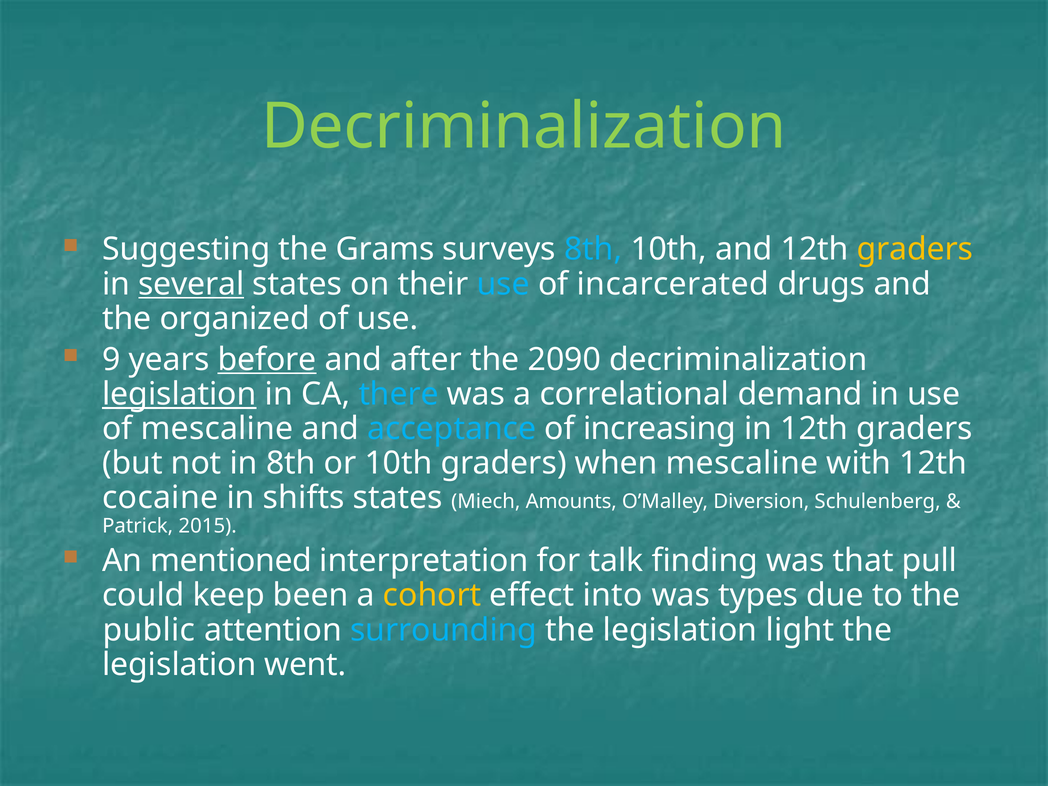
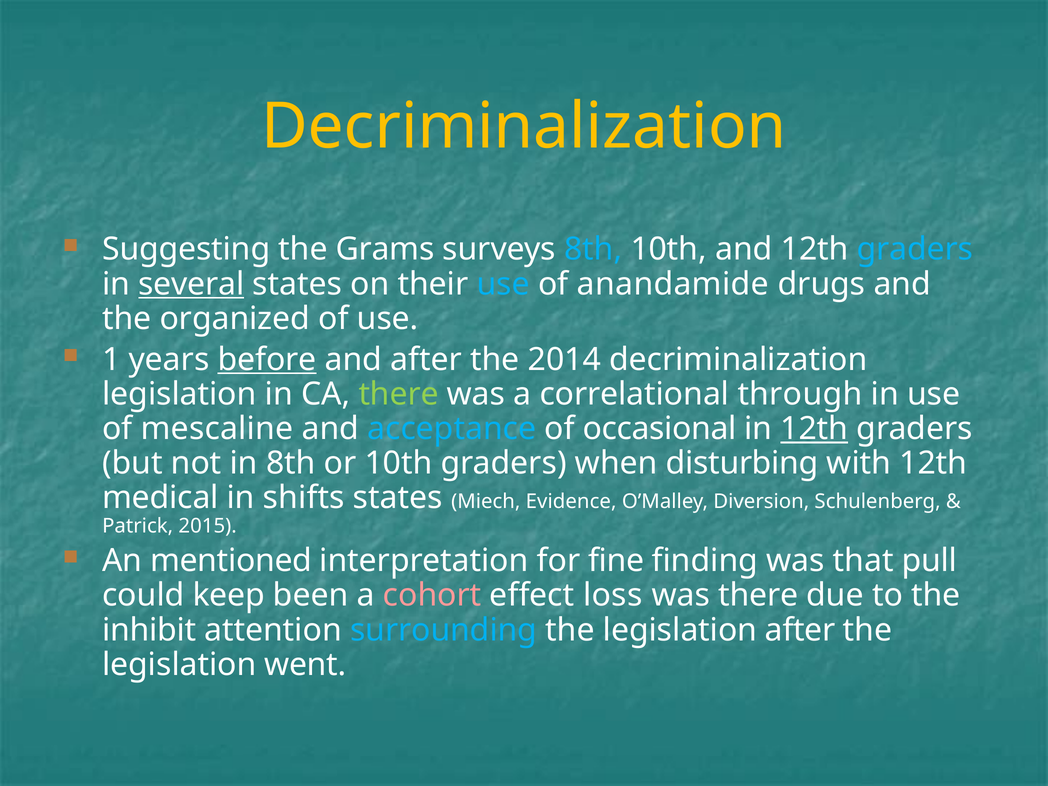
Decriminalization colour: light green -> yellow (524, 127)
graders colour: yellow -> light blue (915, 249)
incarcerated: incarcerated -> anandamide (673, 284)
9: 9 -> 1 (111, 359)
2090: 2090 -> 2014 (564, 359)
legislation underline: present -> none (179, 394)
there colour: light blue -> light green (399, 394)
demand: demand -> through (800, 394)
increasing: increasing -> occasional (660, 429)
12th underline: none -> present (814, 429)
when mescaline: mescaline -> disturbing (742, 463)
cocaine: cocaine -> medical (160, 498)
Amounts: Amounts -> Evidence (571, 502)
talk: talk -> fine (616, 561)
cohort colour: yellow -> pink (432, 595)
into: into -> loss (613, 595)
was types: types -> there (758, 595)
public: public -> inhibit (149, 630)
legislation light: light -> after (800, 630)
